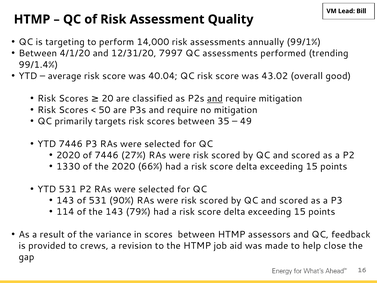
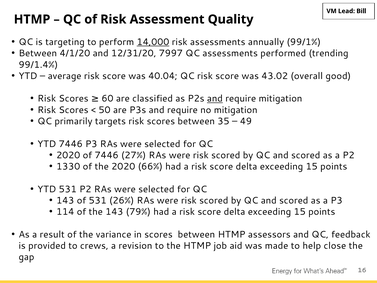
14,000 underline: none -> present (153, 42)
20: 20 -> 60 (107, 99)
90%: 90% -> 26% (122, 200)
